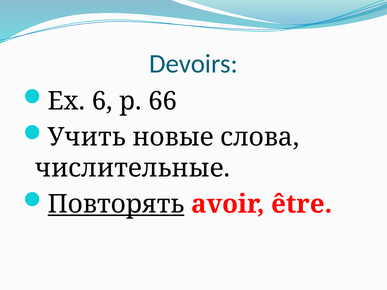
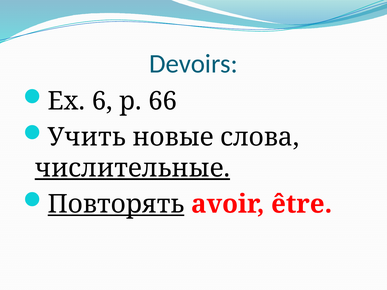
числительные underline: none -> present (132, 168)
